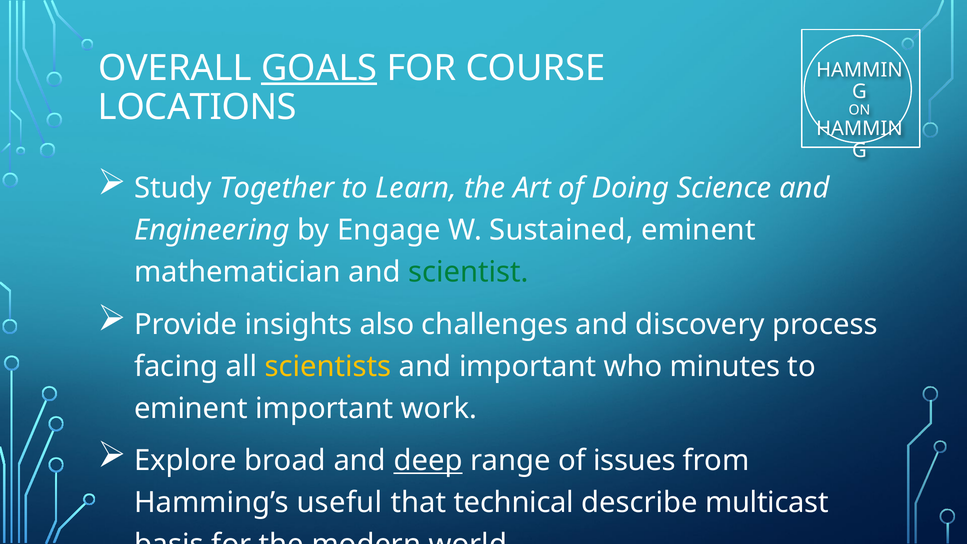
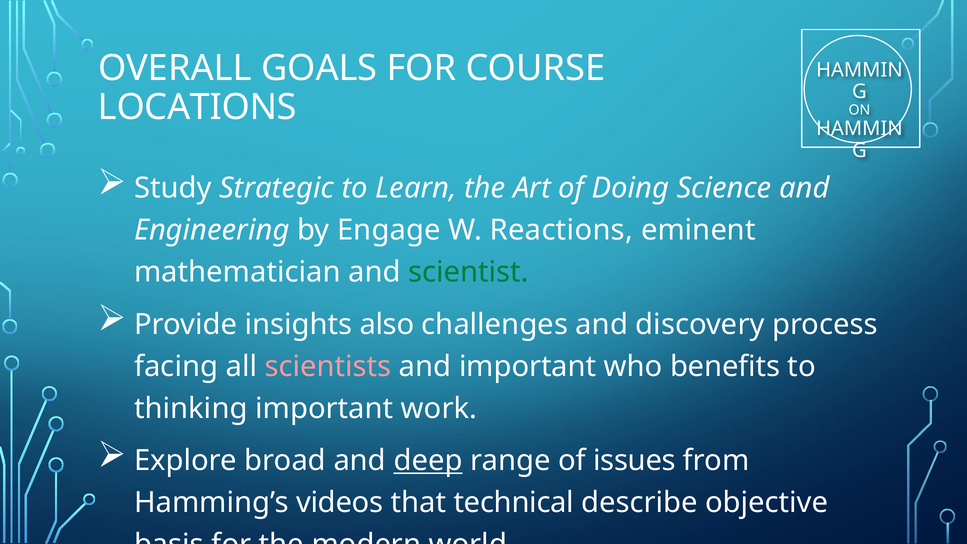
GOALS underline: present -> none (319, 68)
Study Together: Together -> Strategic (277, 188)
Sustained: Sustained -> Reactions (561, 230)
scientists colour: yellow -> pink (328, 366)
minutes: minutes -> benefits (725, 366)
eminent: eminent -> thinking (191, 408)
useful: useful -> videos (340, 503)
multicast: multicast -> objective (767, 503)
